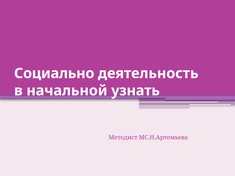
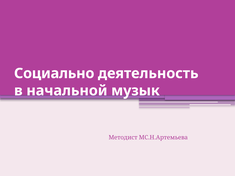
узнать: узнать -> музык (135, 91)
